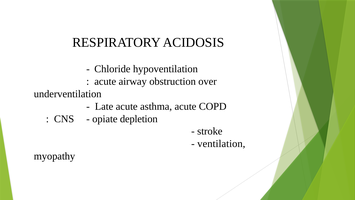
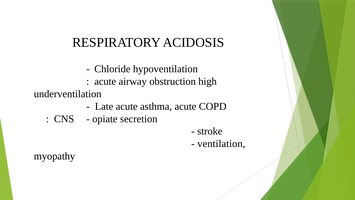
over: over -> high (208, 81)
depletion: depletion -> secretion (139, 119)
